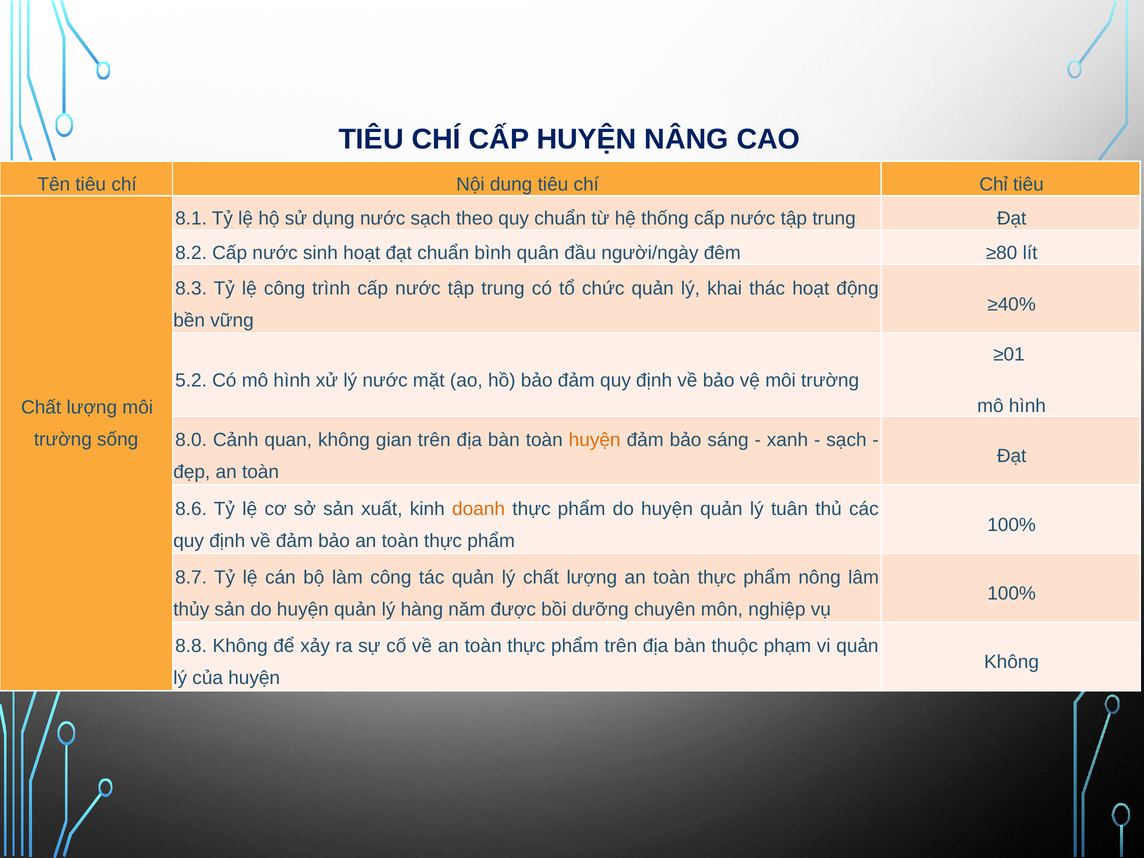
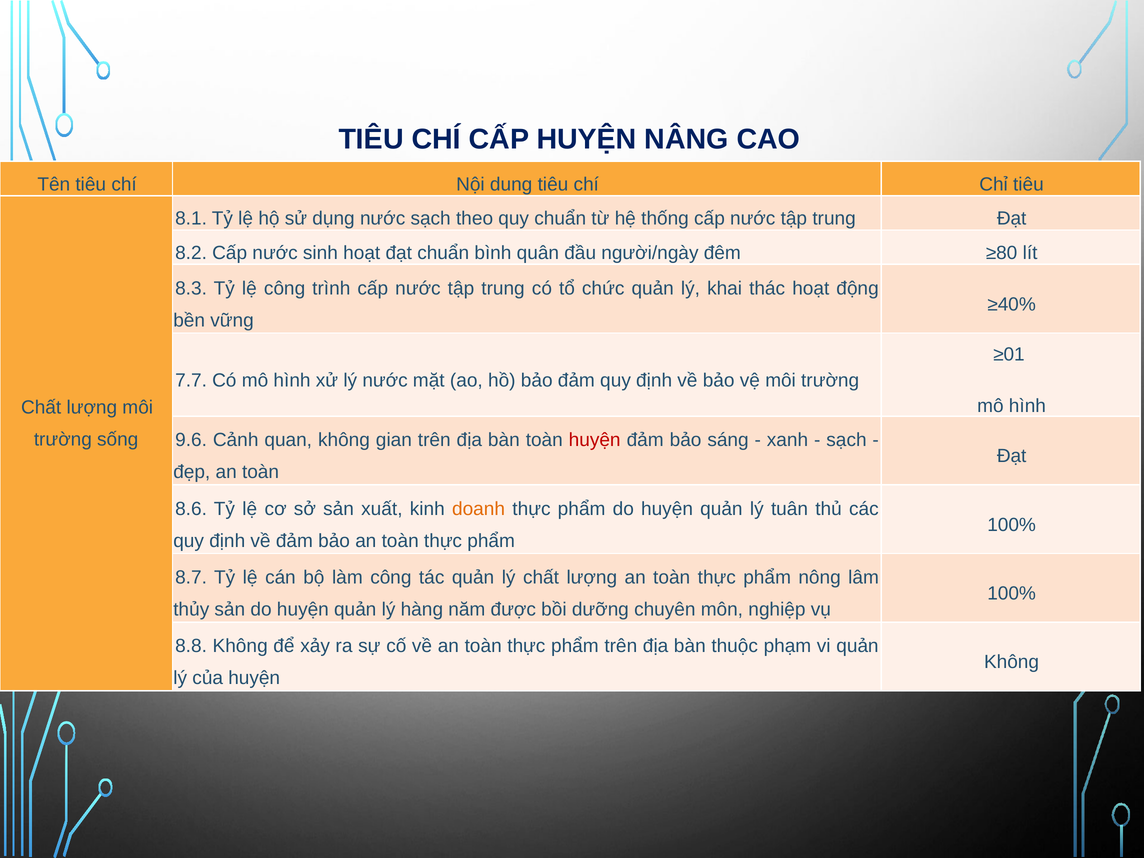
5.2: 5.2 -> 7.7 (191, 380)
8.0: 8.0 -> 9.6 (191, 440)
huyện colour: orange -> red (595, 440)
